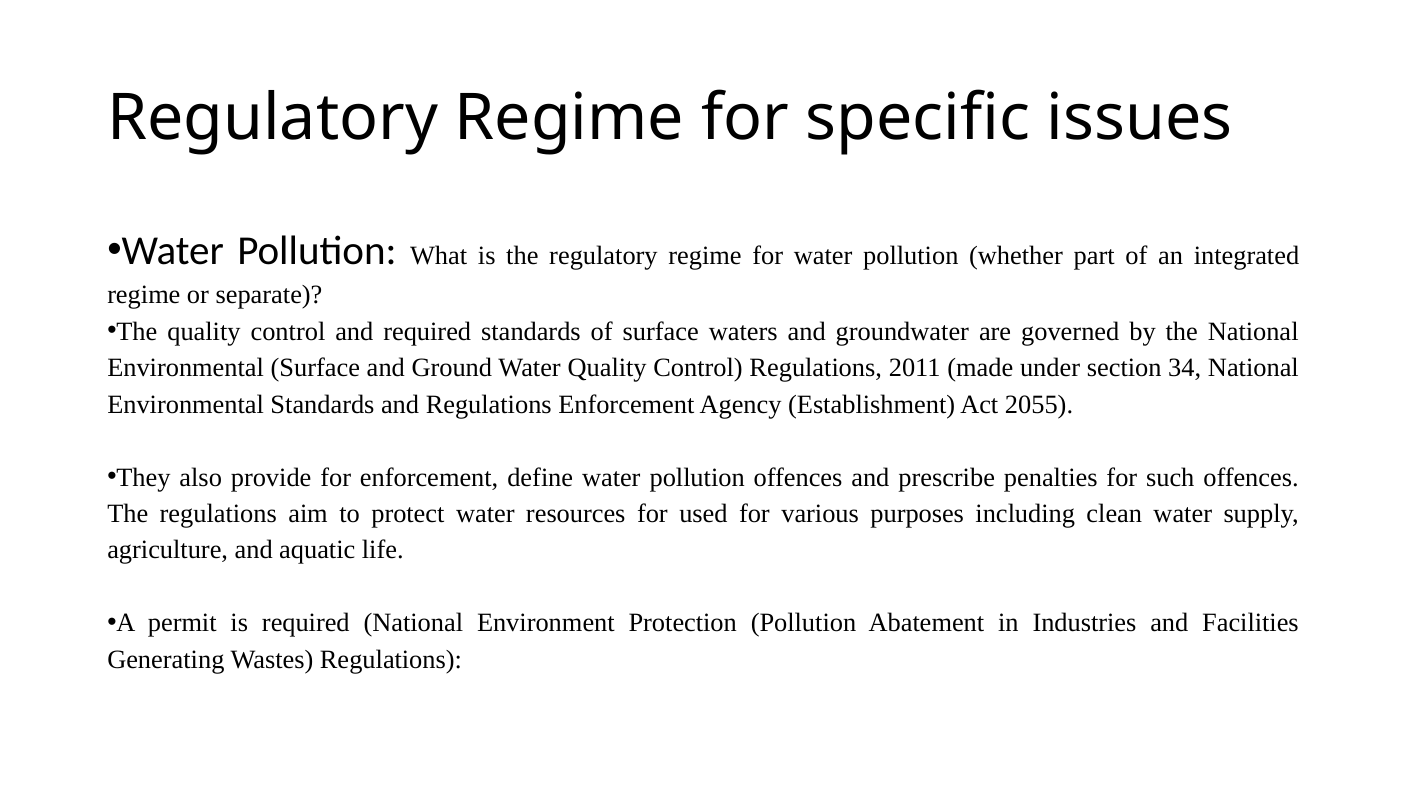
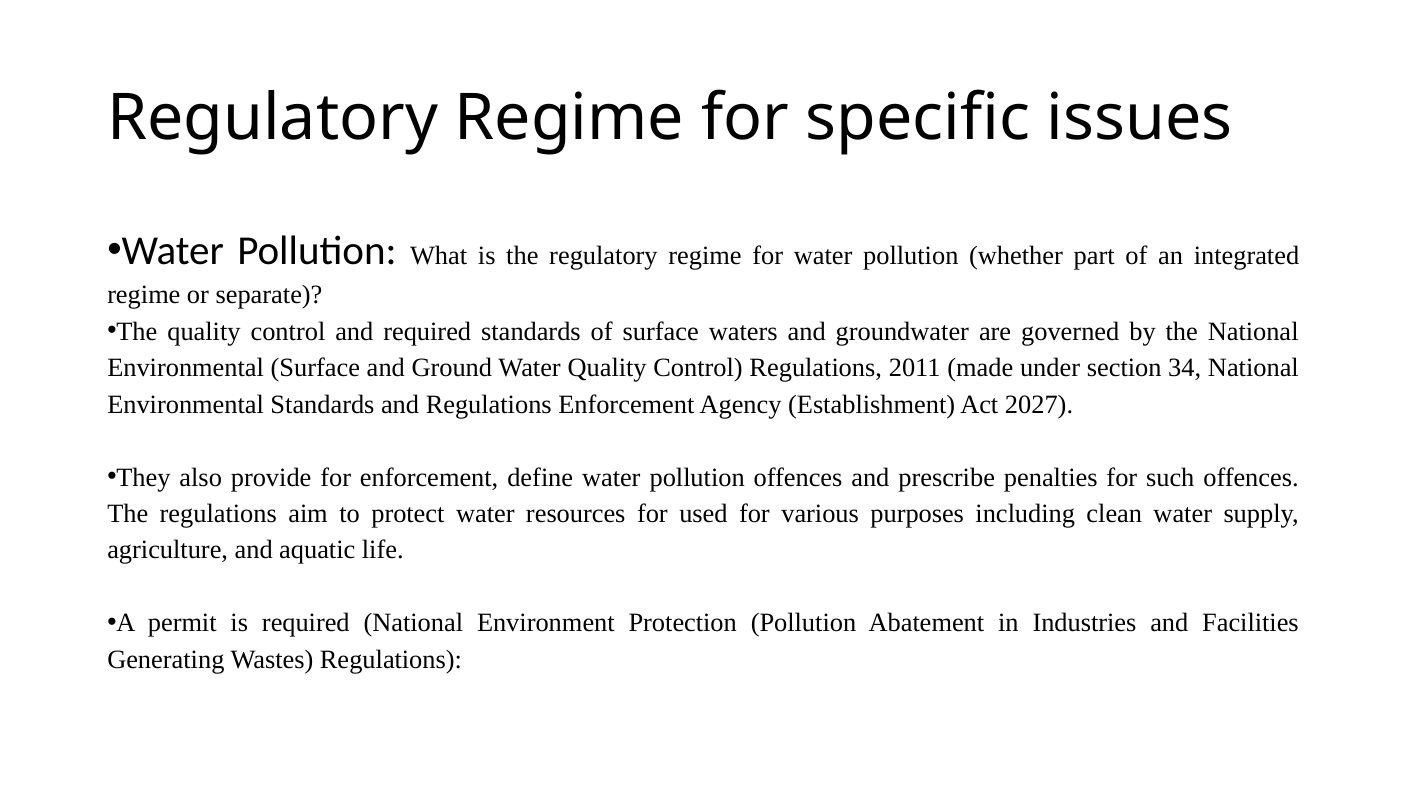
2055: 2055 -> 2027 (1039, 404)
